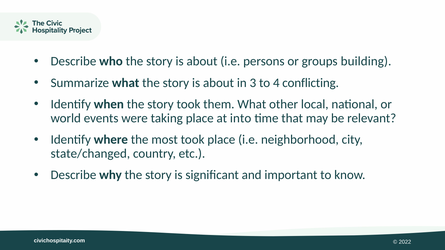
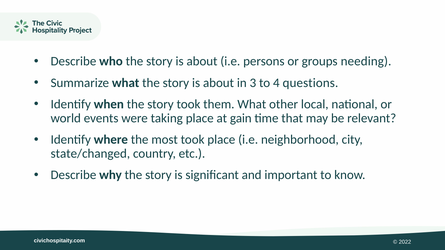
building: building -> needing (366, 61)
conflicting: conflicting -> questions (310, 83)
into: into -> gain (241, 118)
